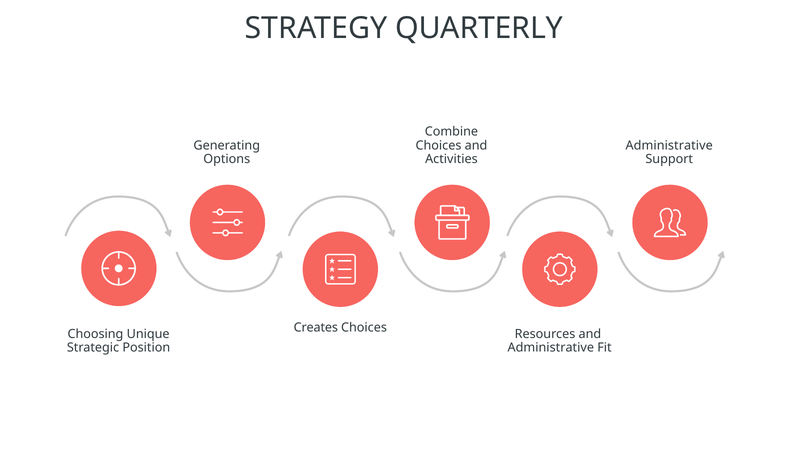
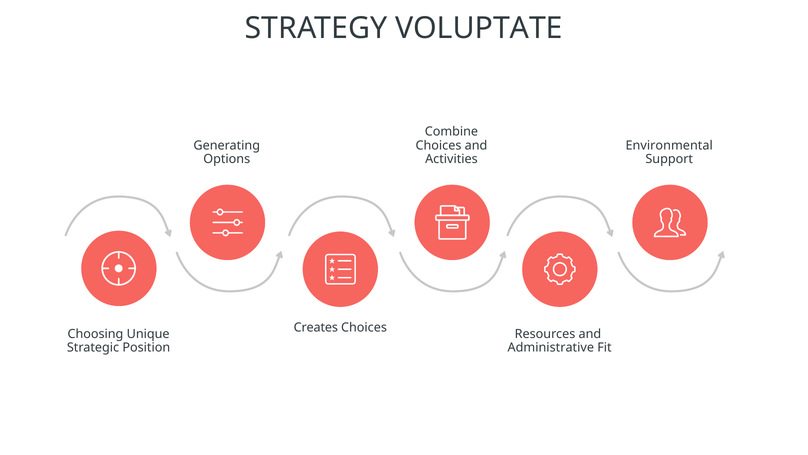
QUARTERLY: QUARTERLY -> VOLUPTATE (479, 28)
Administrative: Administrative -> Environmental (669, 145)
